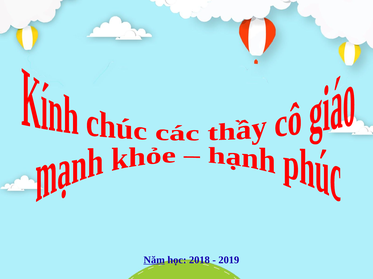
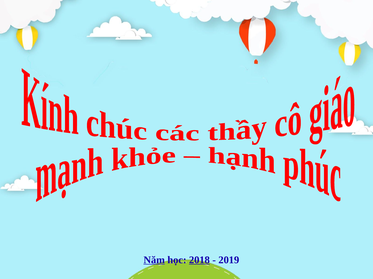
2018 underline: none -> present (199, 261)
